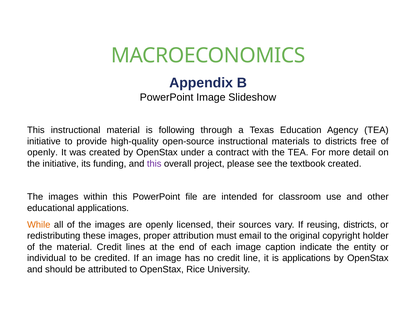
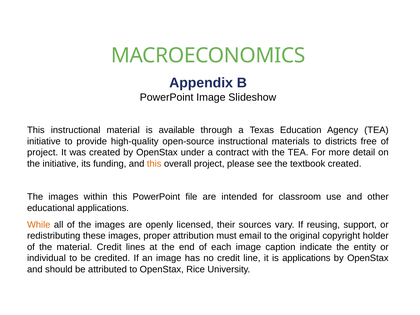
following: following -> available (177, 130)
openly: openly -> project (43, 153)
this colour: purple -> orange (154, 164)
reusing districts: districts -> support (360, 225)
